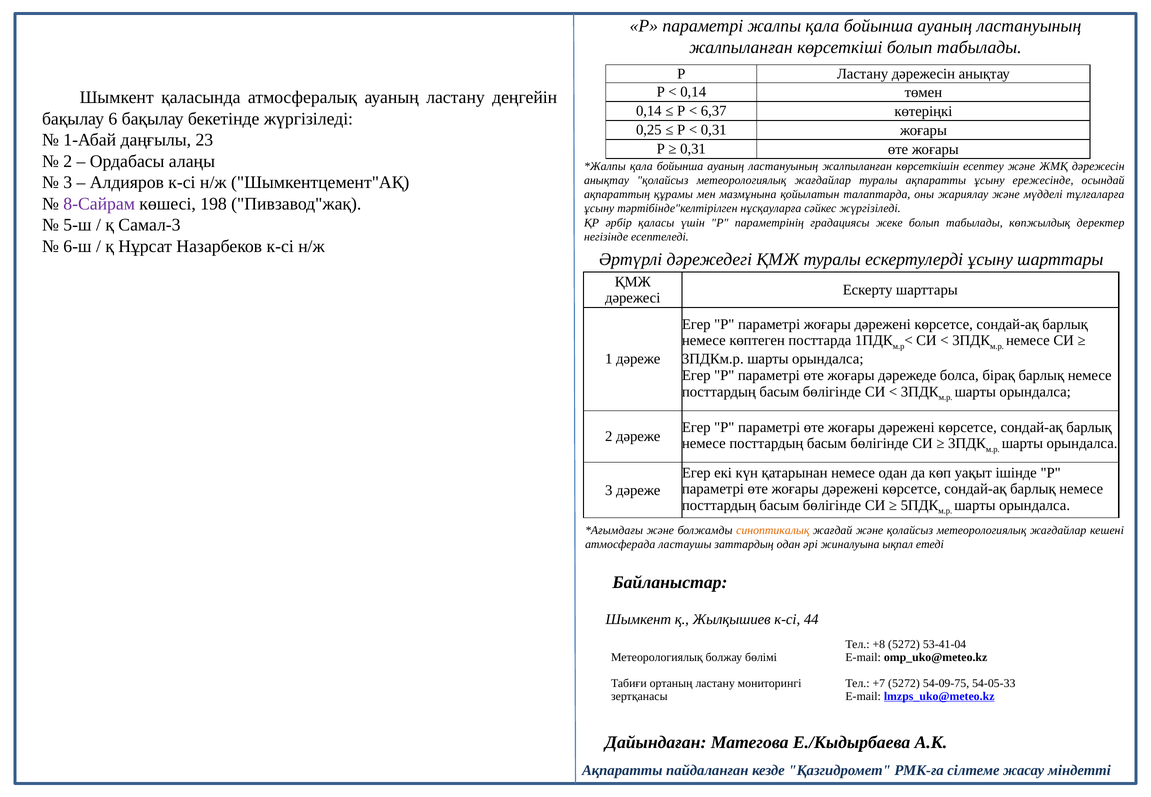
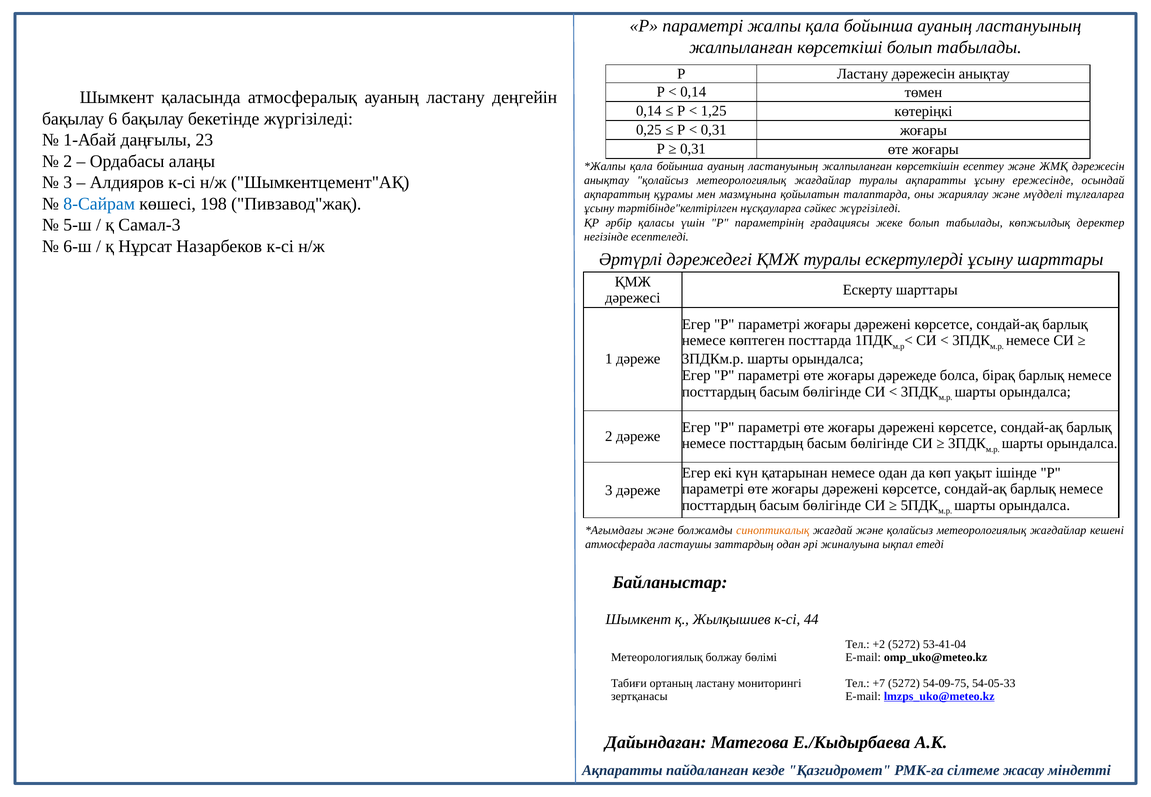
6,37: 6,37 -> 1,25 (714, 111)
8-Сайрам colour: purple -> blue (99, 204)
+8: +8 -> +2 (879, 644)
